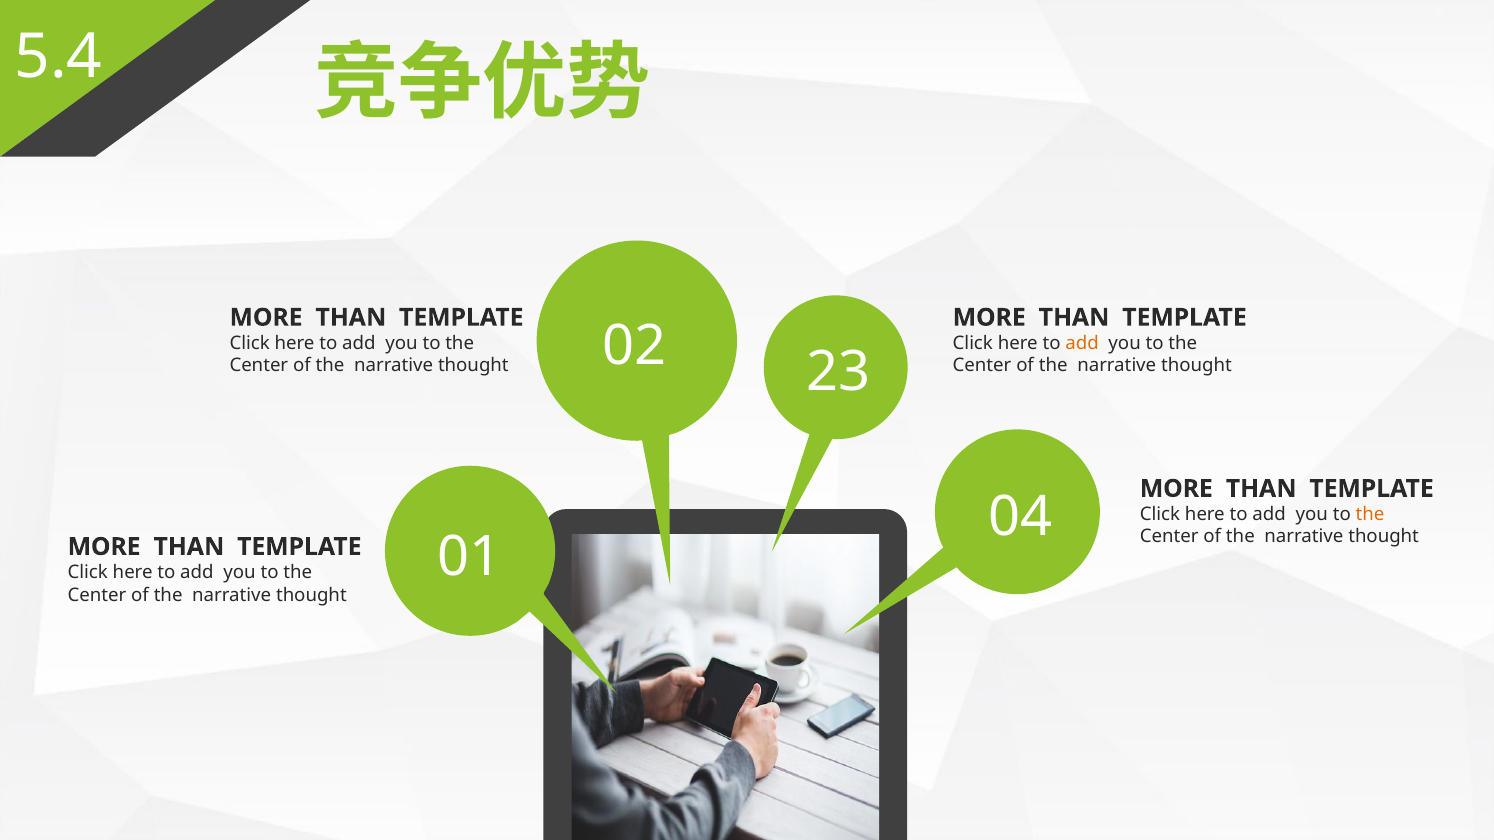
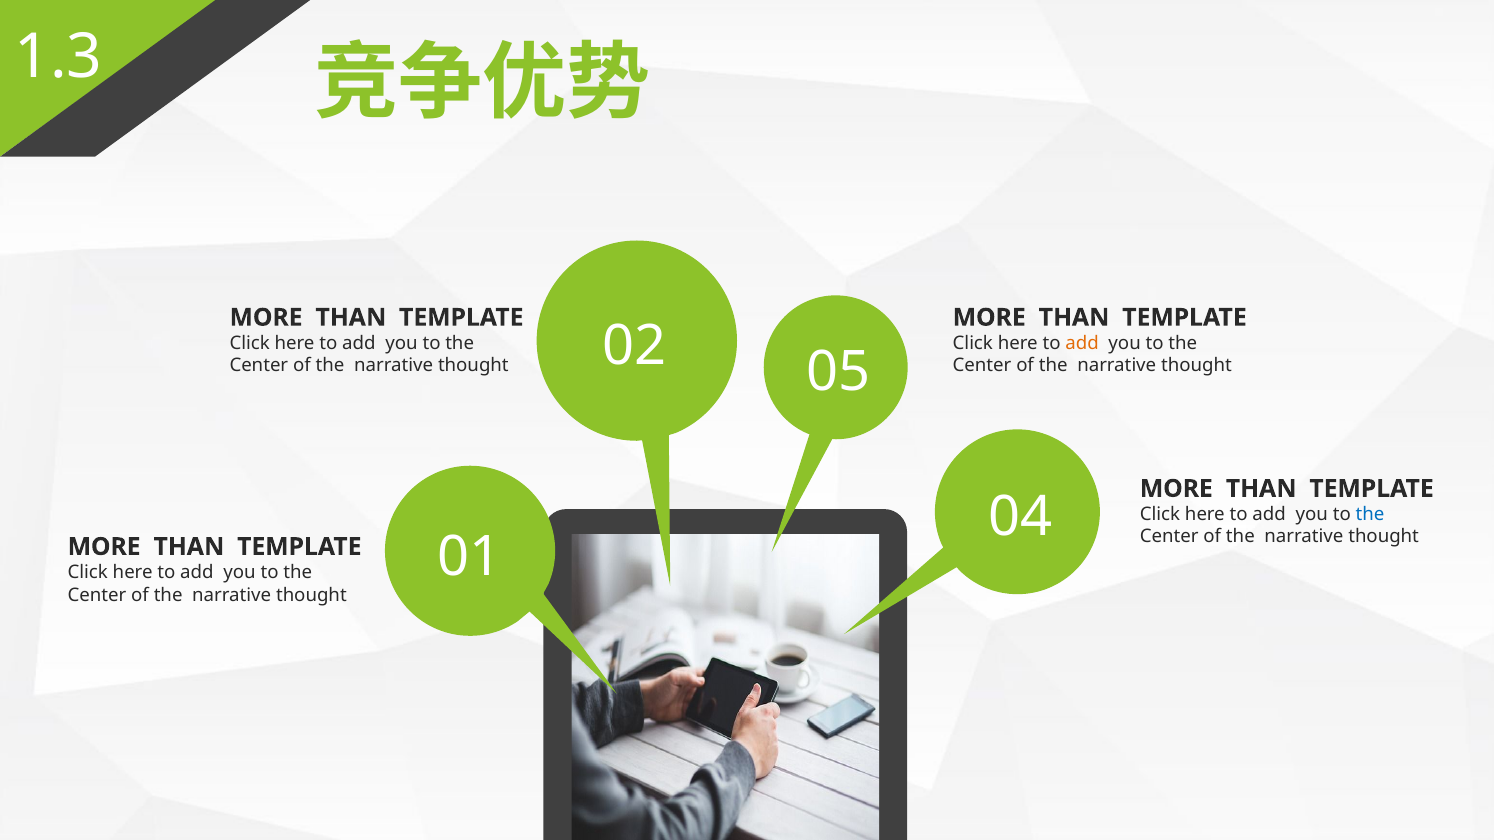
5.4: 5.4 -> 1.3 (59, 57)
23: 23 -> 05 (839, 373)
the colour: orange -> blue (1370, 515)
